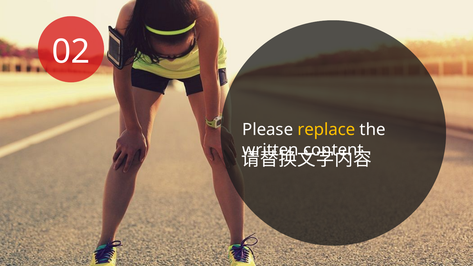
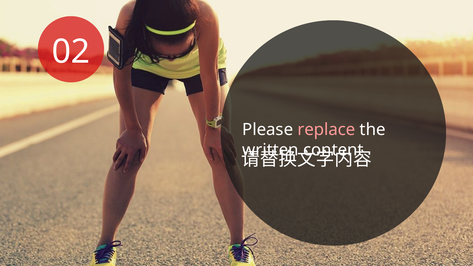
replace colour: yellow -> pink (326, 130)
